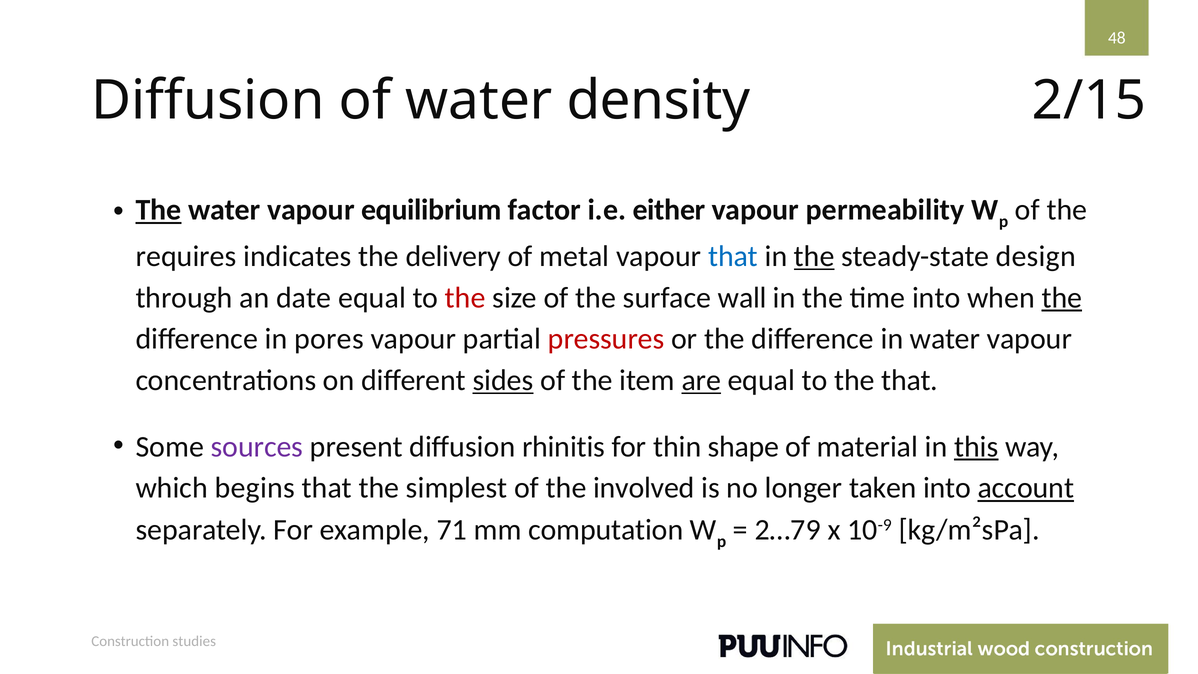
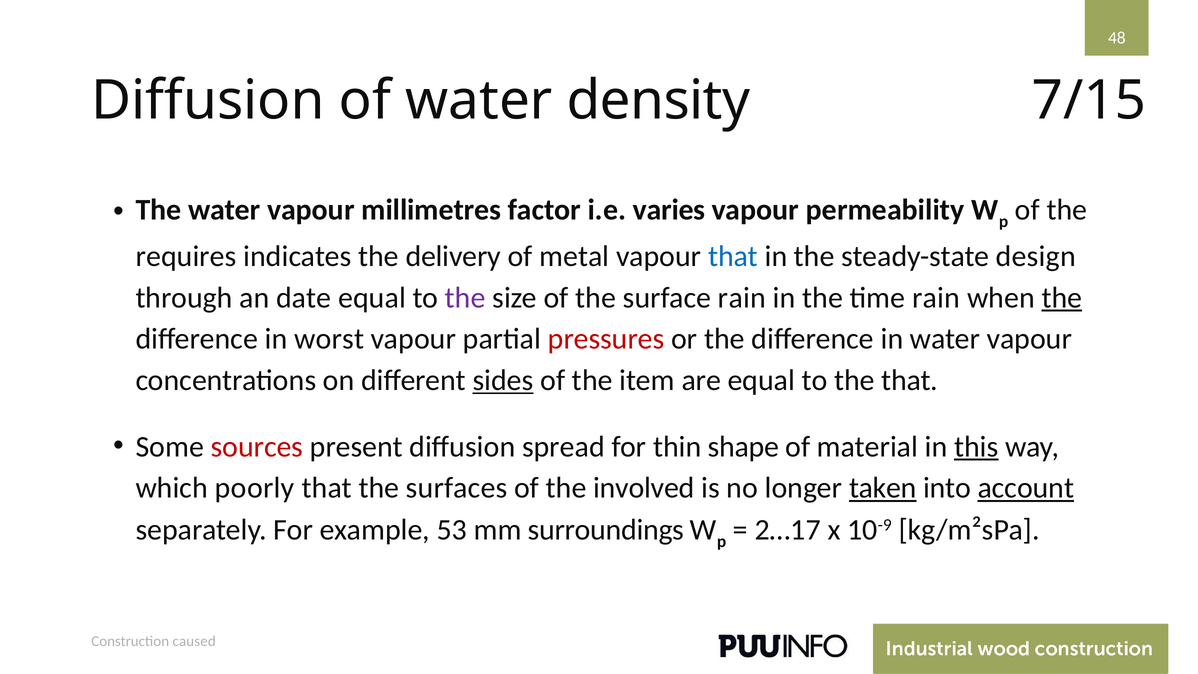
2/15: 2/15 -> 7/15 (1089, 101)
The underline: present -> none (159, 210)
equilibrium: equilibrium -> millimetres (431, 210)
either: either -> varies (669, 210)
the underline: present -> none (814, 256)
the colour: red -> purple (465, 298)
surface wall: wall -> rain (742, 298)
time into: into -> rain (936, 298)
pores: pores -> worst (329, 339)
are underline: present -> none (701, 380)
sources colour: purple -> red (257, 447)
rhinitis: rhinitis -> spread (563, 447)
begins: begins -> poorly (255, 488)
simplest: simplest -> surfaces (457, 488)
taken underline: none -> present (883, 488)
71: 71 -> 53 (452, 530)
computation: computation -> surroundings (606, 530)
2…79: 2…79 -> 2…17 (788, 530)
studies: studies -> caused (194, 641)
